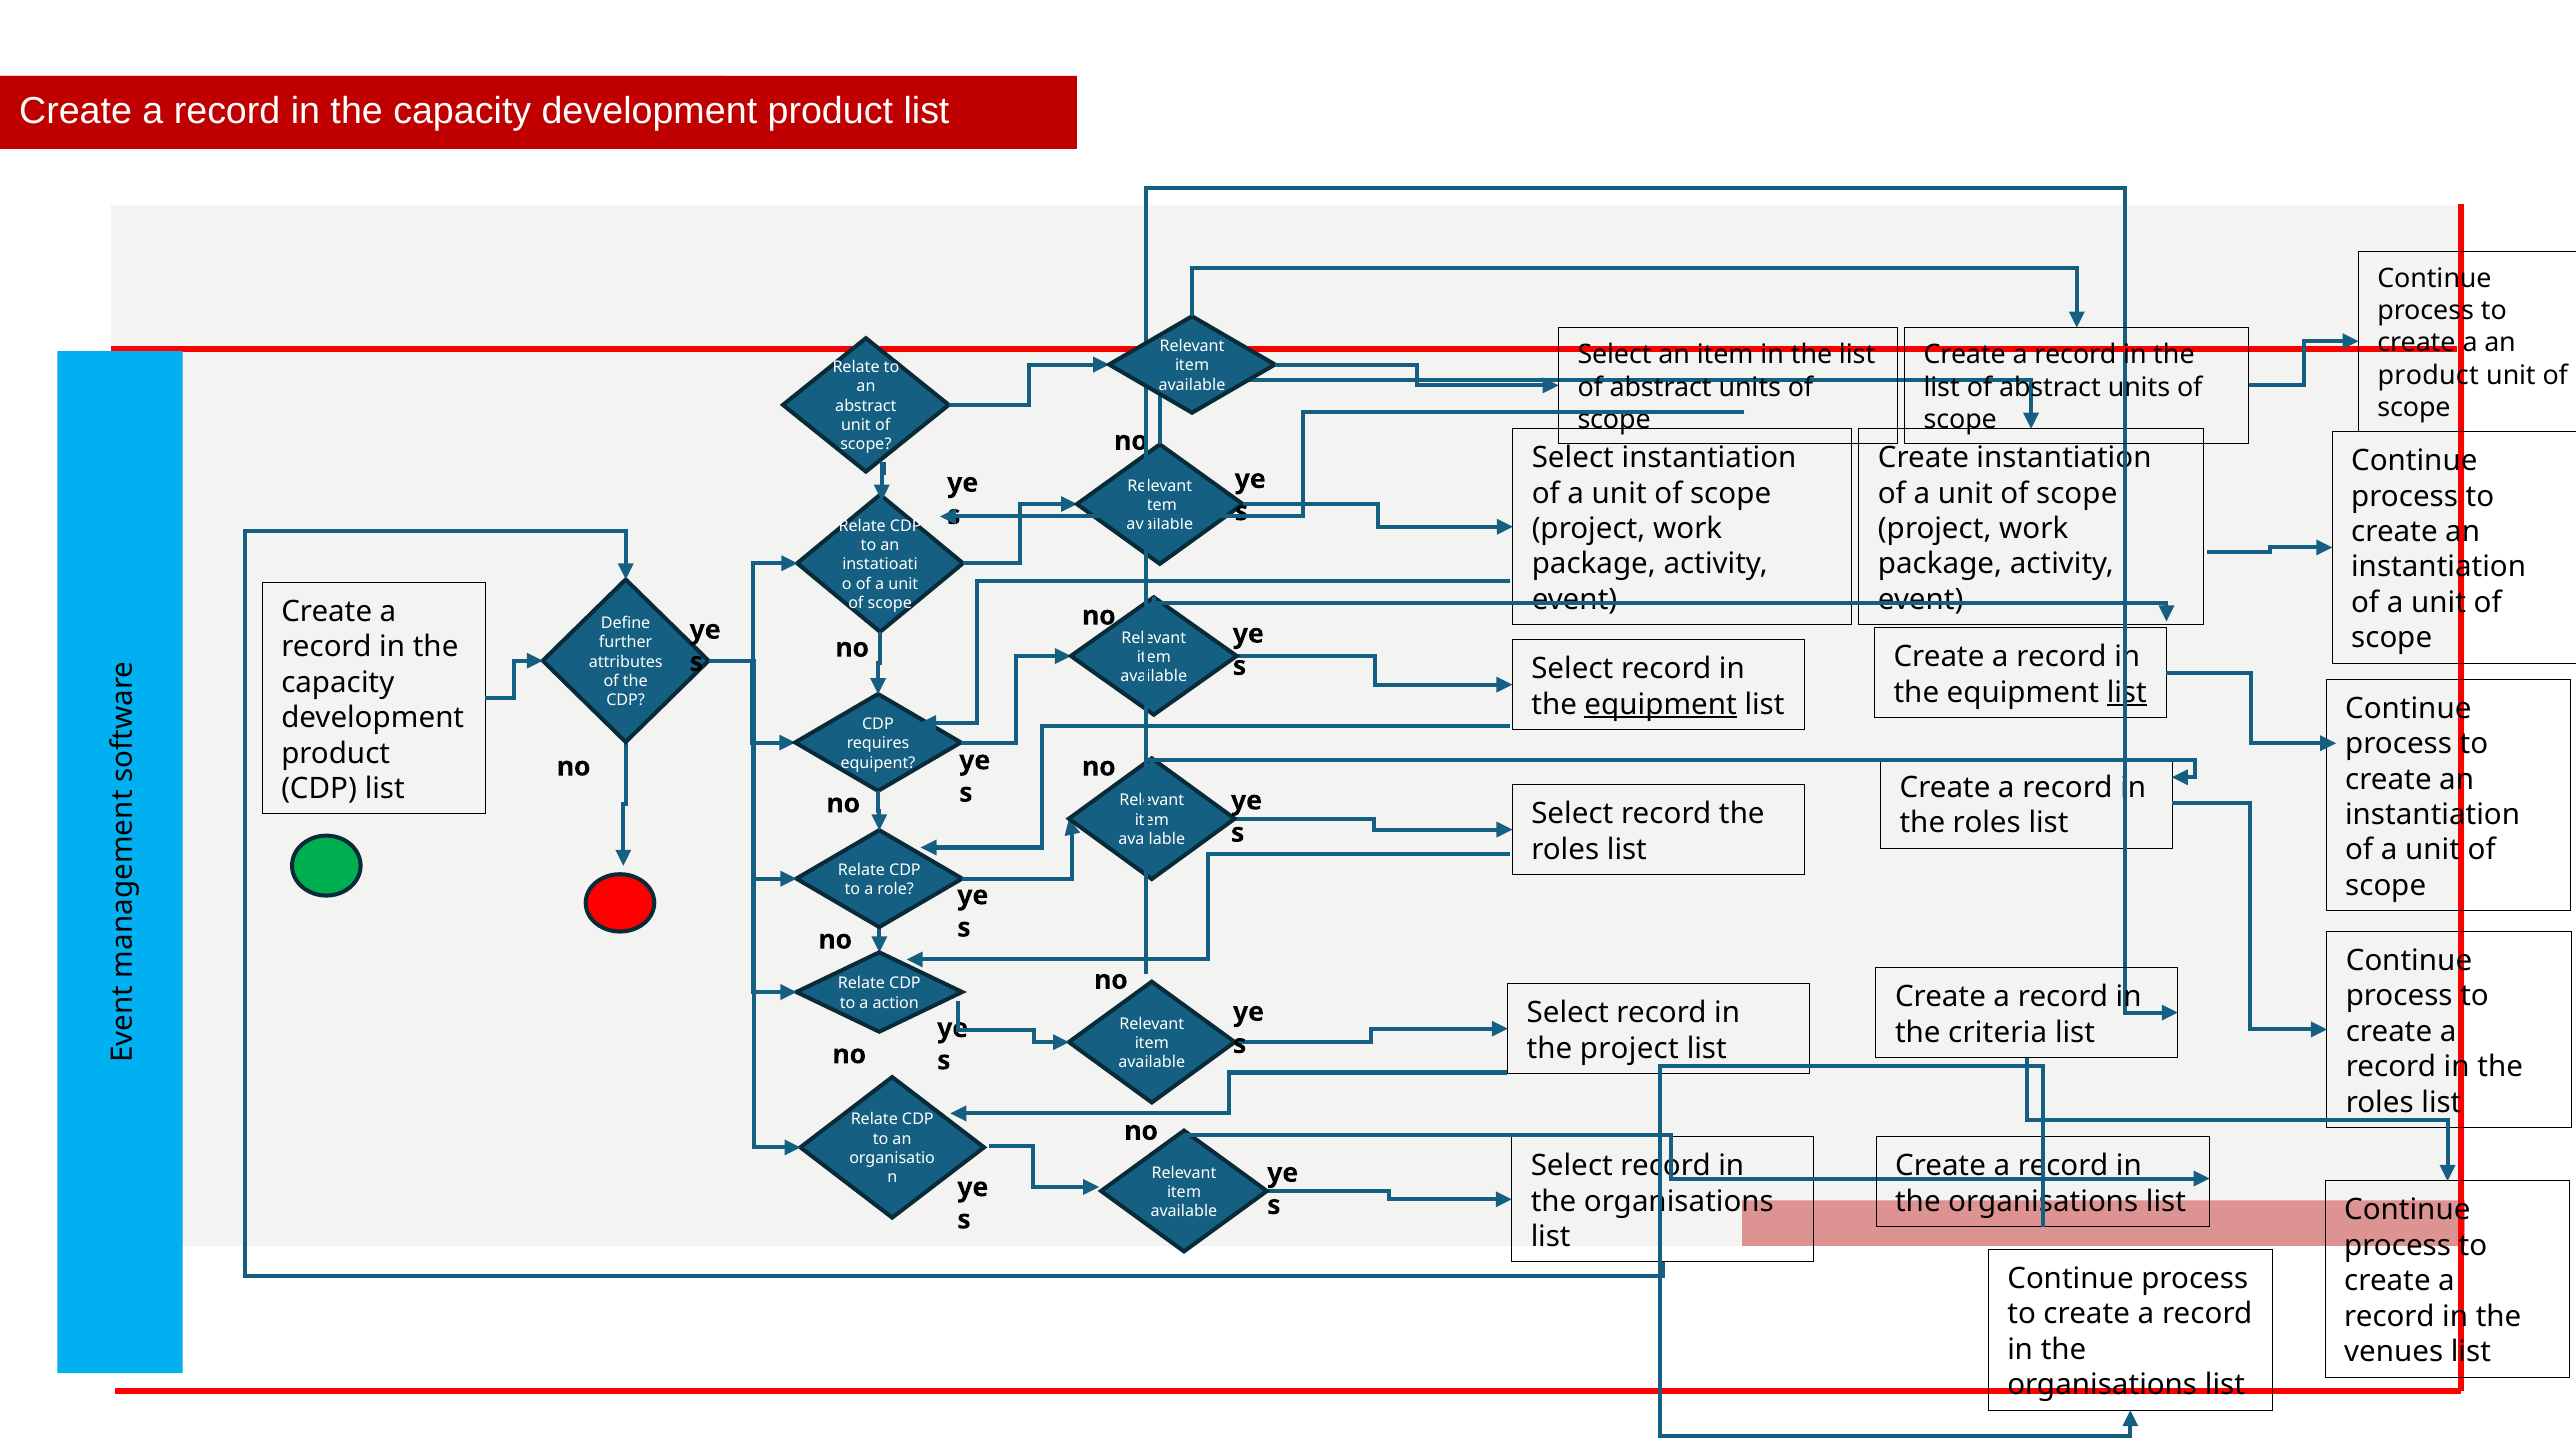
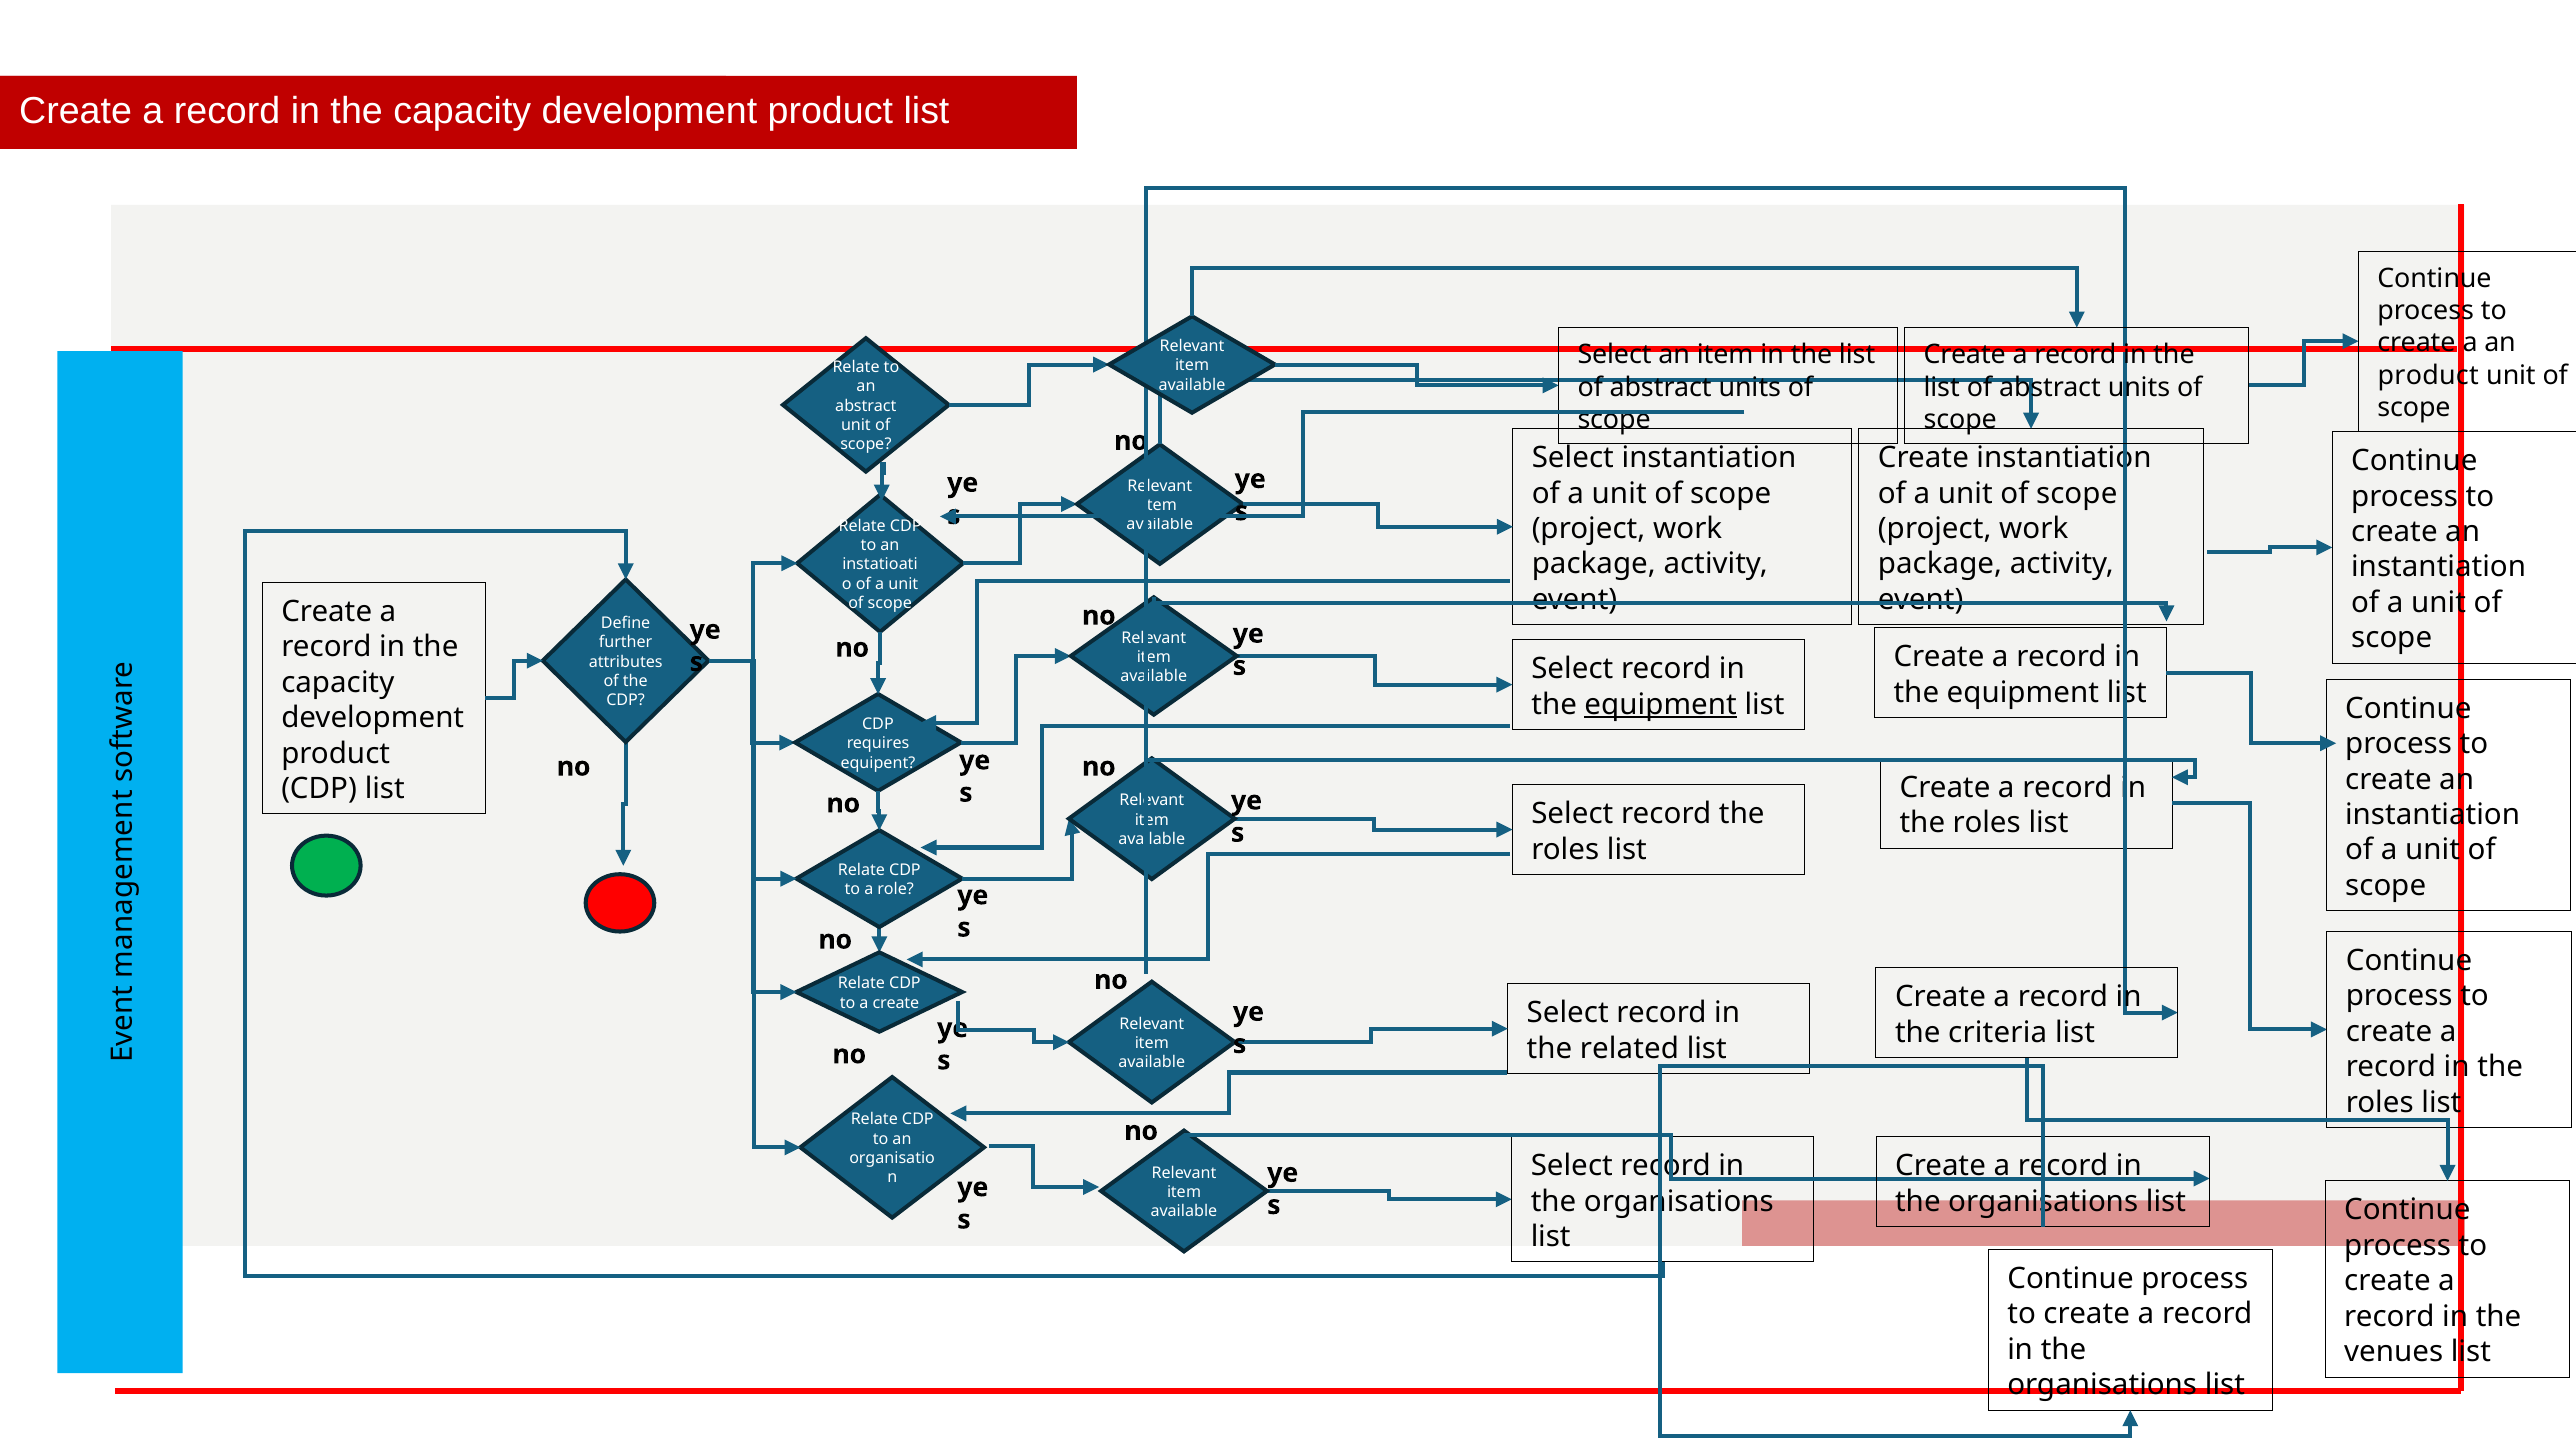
list underline: present -> none (2127, 692)
a action: action -> create (896, 1003)
the project: project -> related (1629, 1048)
